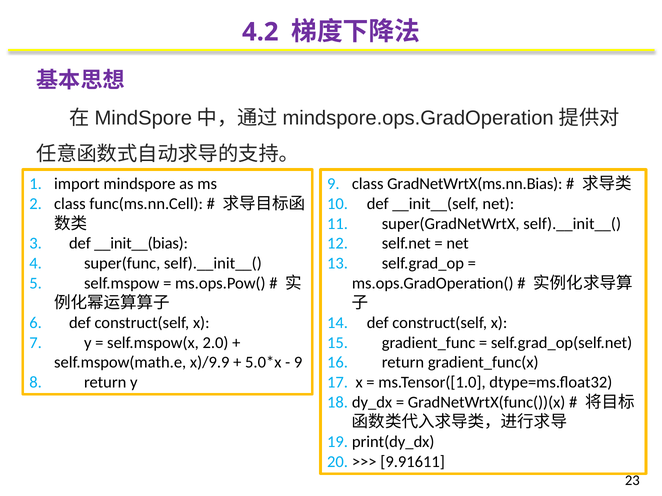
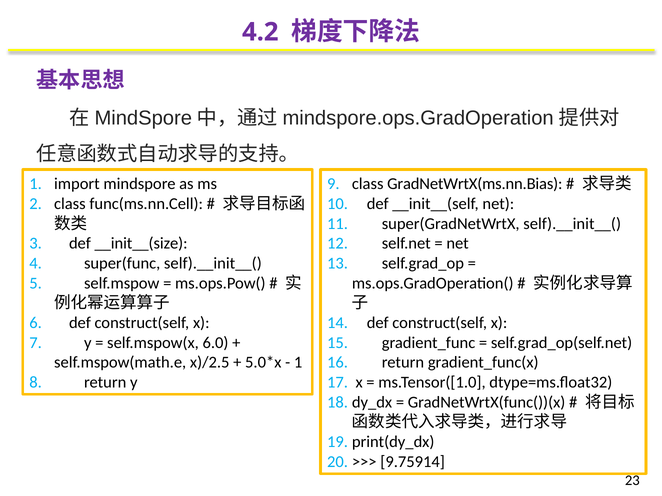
__init__(bias: __init__(bias -> __init__(size (141, 244)
2.0: 2.0 -> 6.0 (216, 343)
x)/9.9: x)/9.9 -> x)/2.5 (210, 363)
9: 9 -> 1 (298, 363)
9.91611: 9.91611 -> 9.75914 (413, 462)
